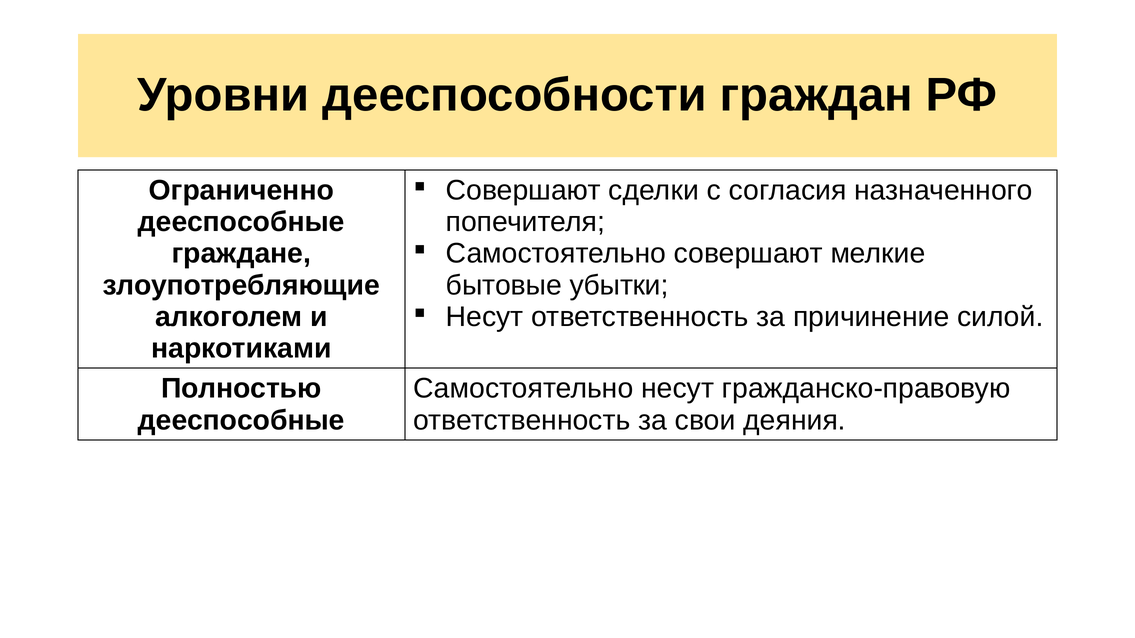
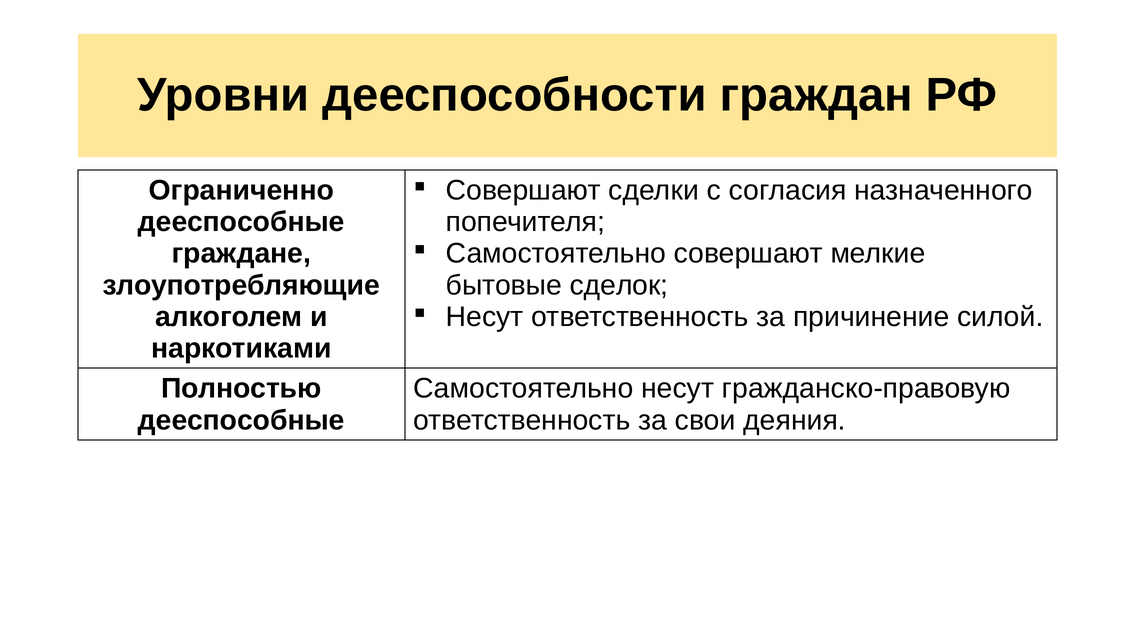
убытки: убытки -> сделок (619, 285)
